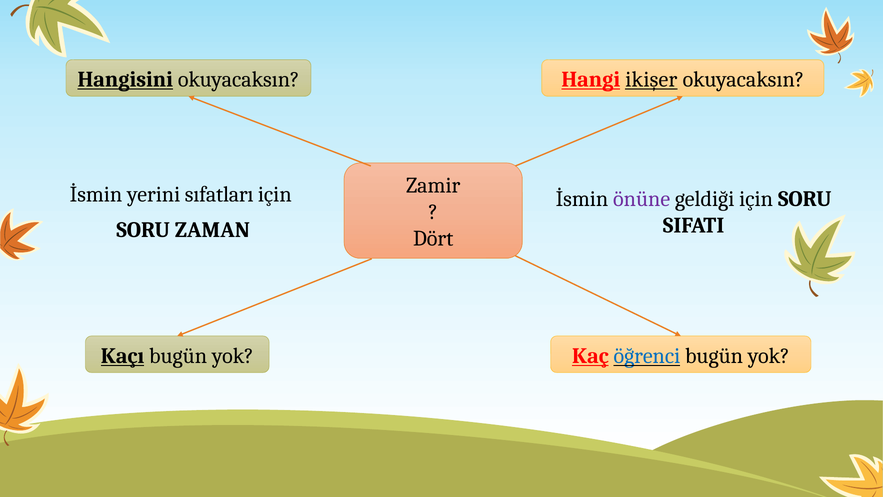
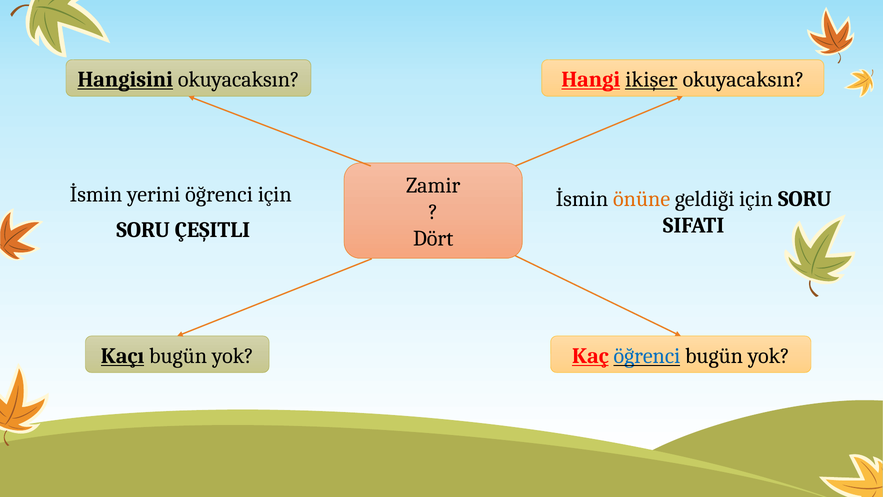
yerini sıfatları: sıfatları -> öğrenci (219, 194)
önüne colour: purple -> orange (642, 199)
ZAMAN: ZAMAN -> ÇEŞITLI (212, 230)
